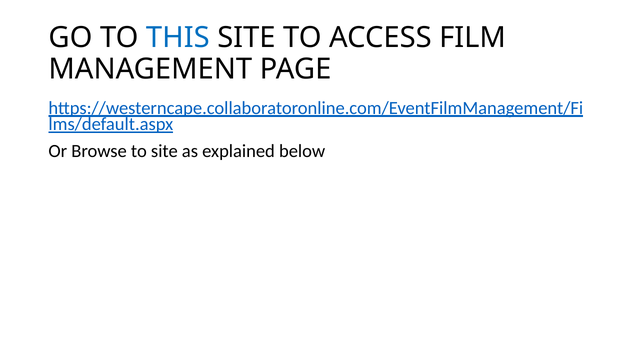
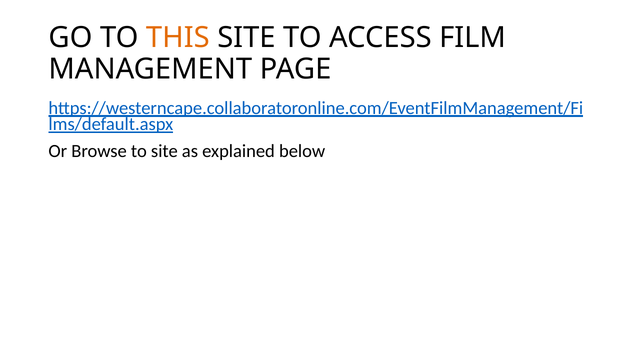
THIS colour: blue -> orange (178, 38)
